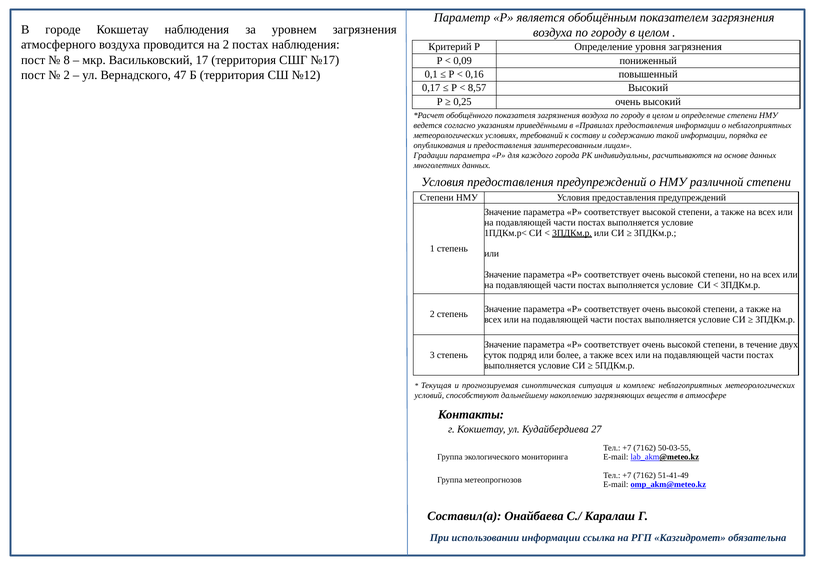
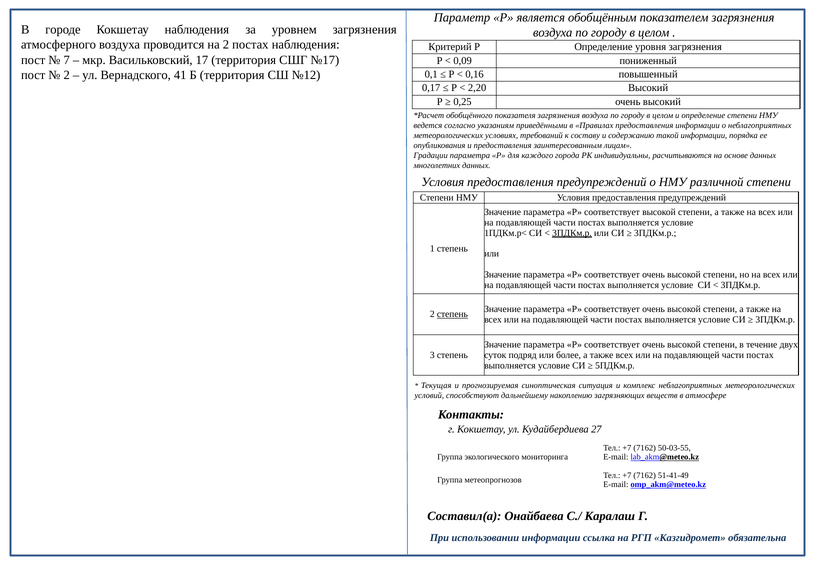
8: 8 -> 7 (67, 60)
47: 47 -> 41 (180, 75)
8,57: 8,57 -> 2,20 (477, 88)
степень underline: none -> present (452, 314)
